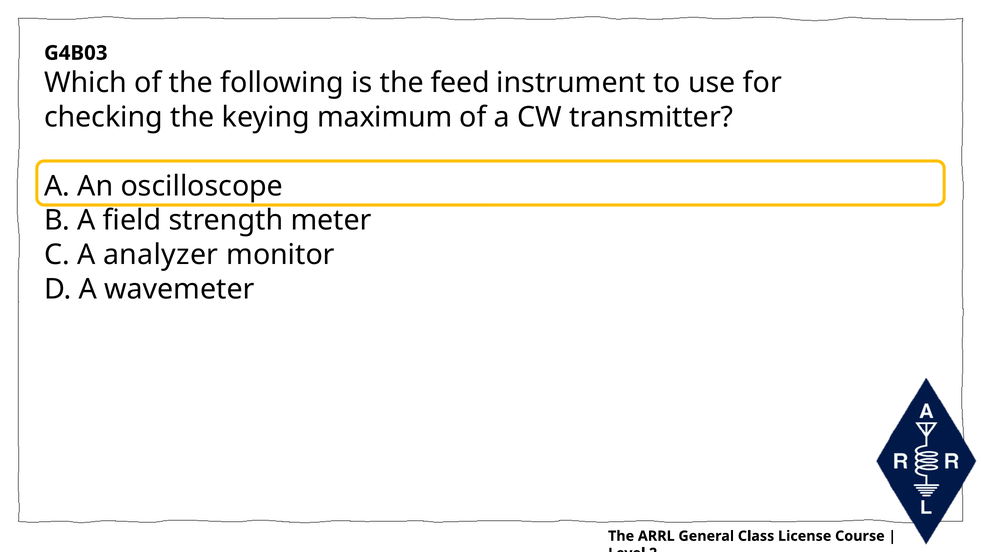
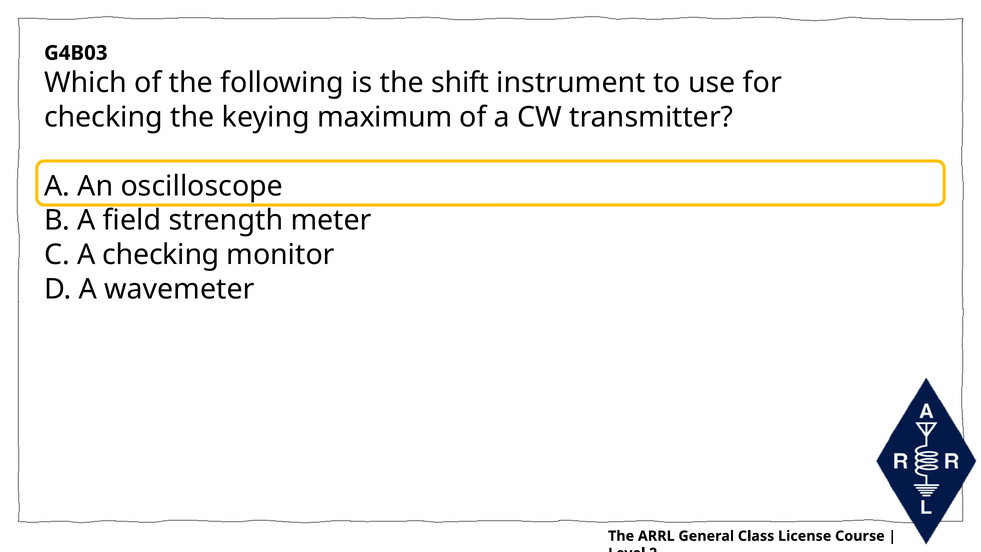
feed: feed -> shift (460, 83)
A analyzer: analyzer -> checking (161, 255)
